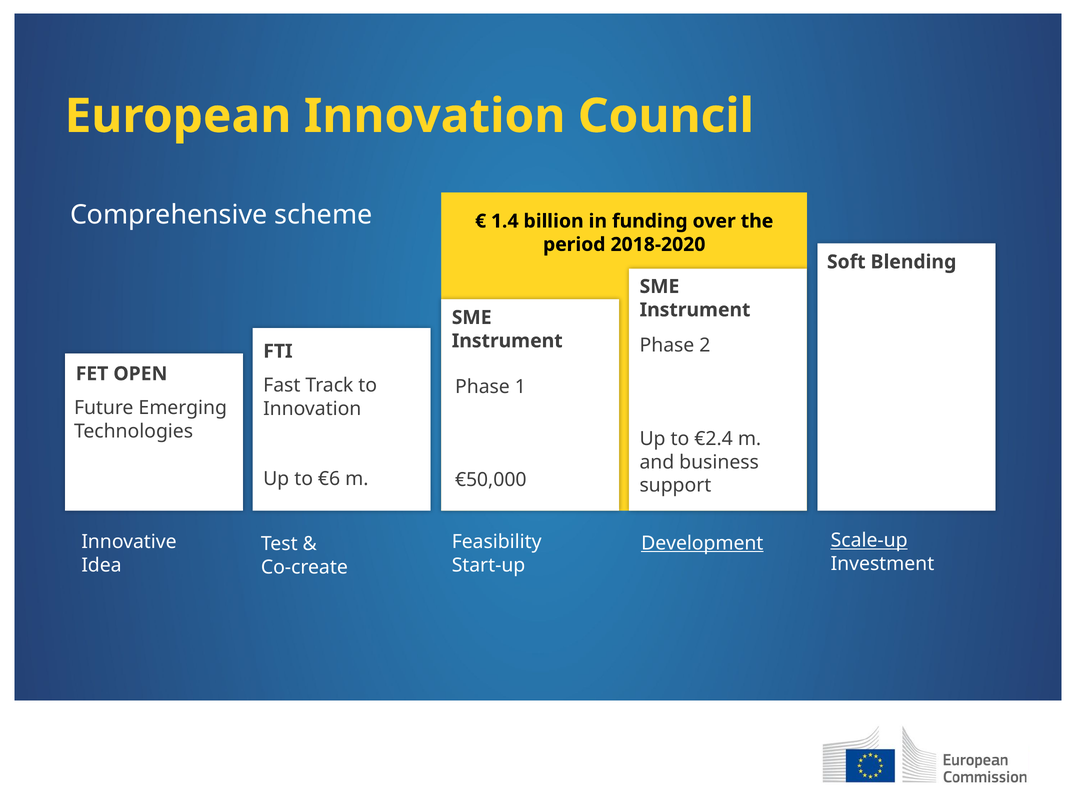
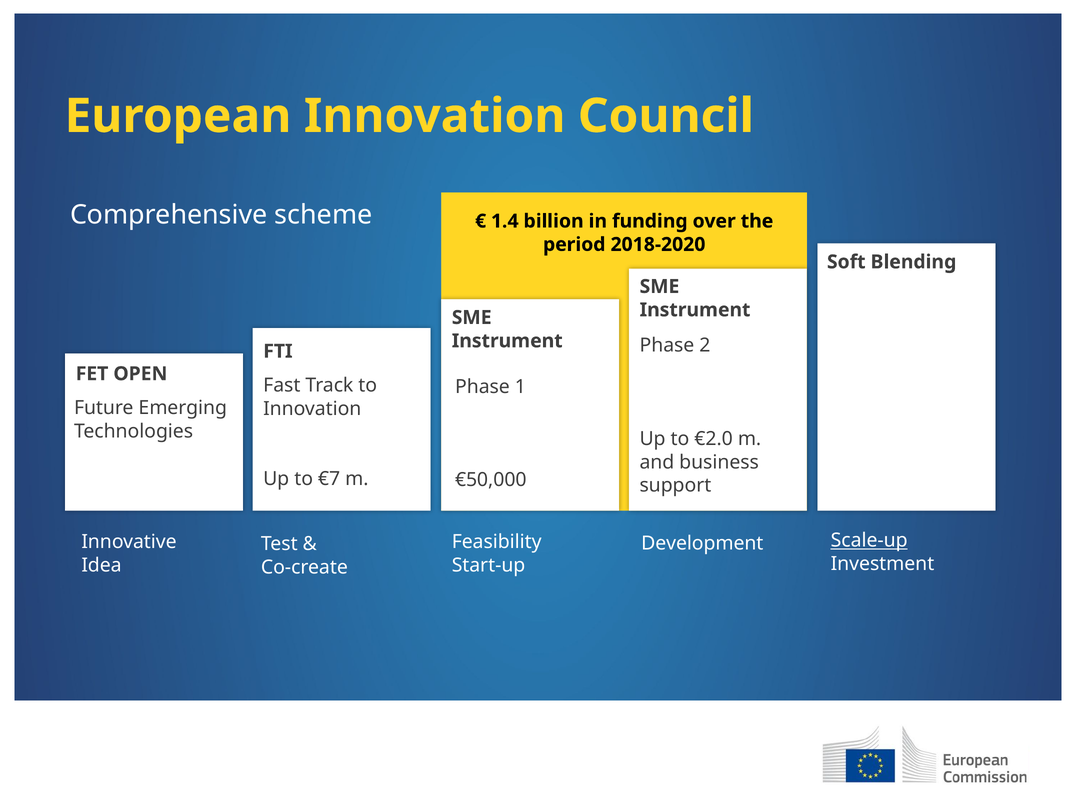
€2.4: €2.4 -> €2.0 (714, 439)
€6: €6 -> €7 (329, 479)
Development underline: present -> none (702, 543)
